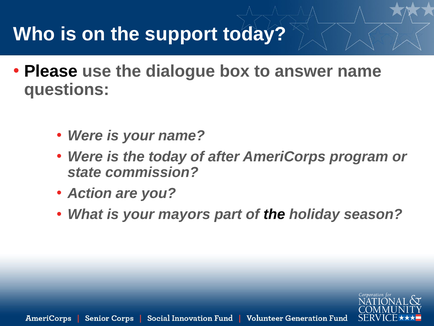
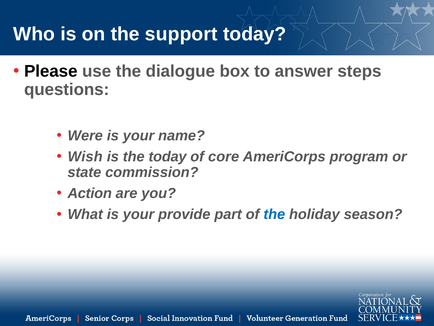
answer name: name -> steps (359, 71)
Were: Were -> Wish (85, 156)
after: after -> core (224, 156)
mayors: mayors -> provide (184, 214)
the colour: black -> blue (274, 214)
